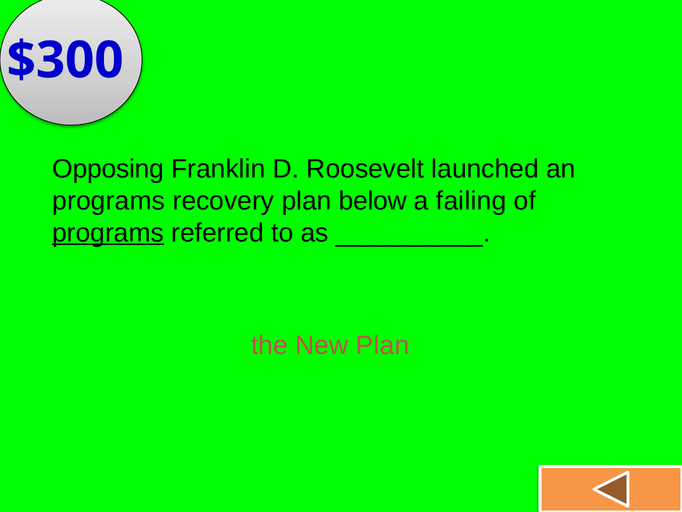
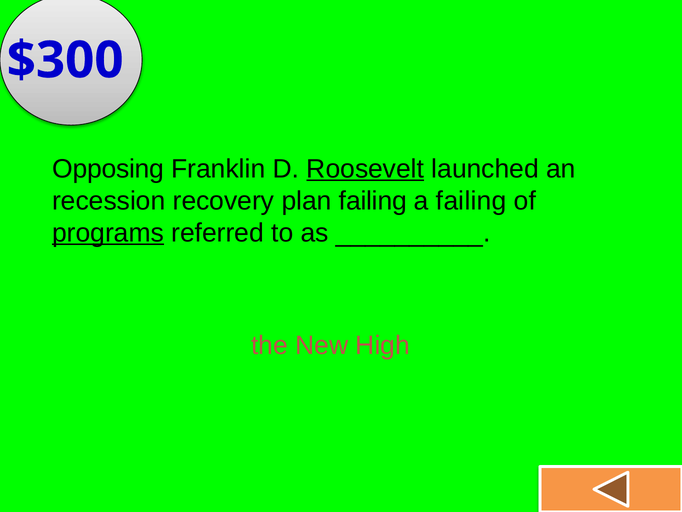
Roosevelt underline: none -> present (365, 169)
programs: programs -> recession (109, 201)
plan below: below -> failing (373, 201)
New Plan: Plan -> High (383, 345)
